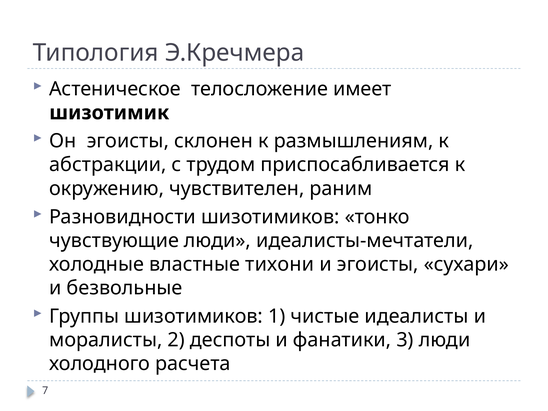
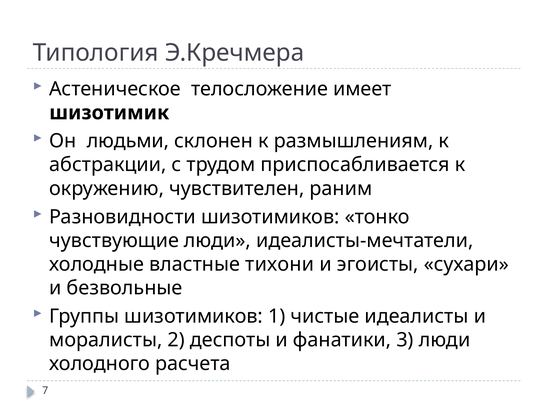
Он эгоисты: эгоисты -> людьми (128, 141)
